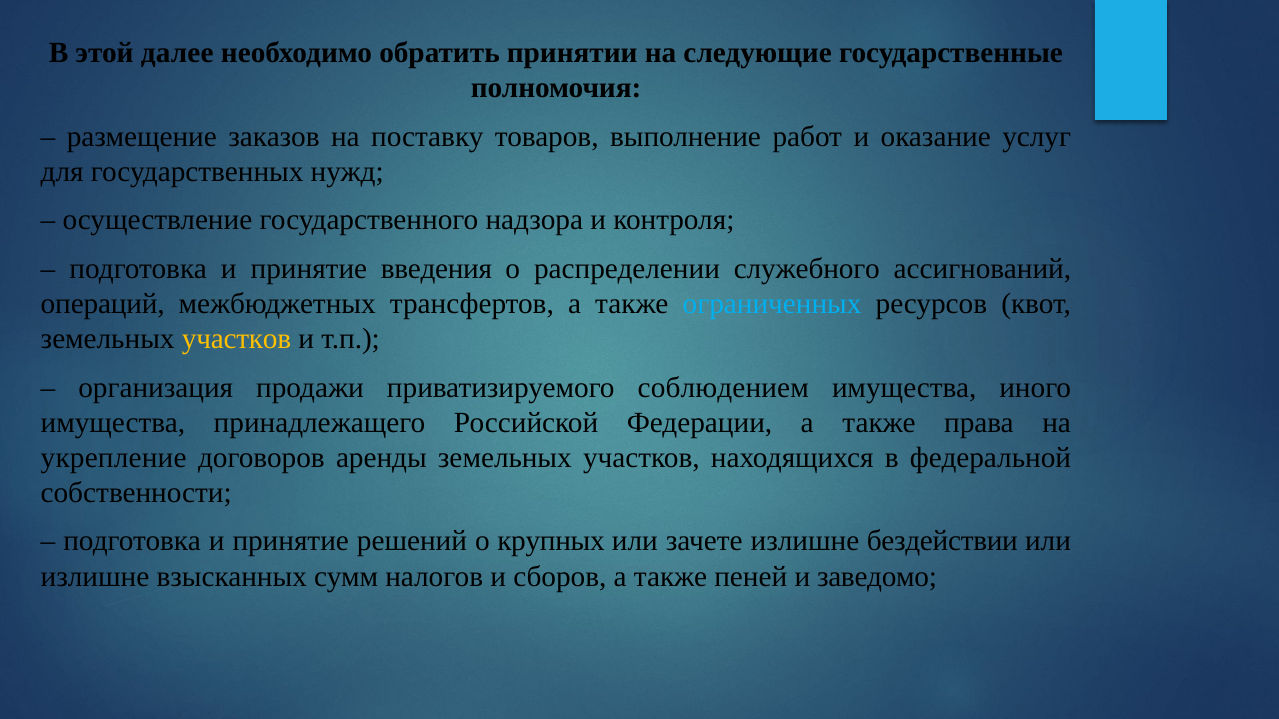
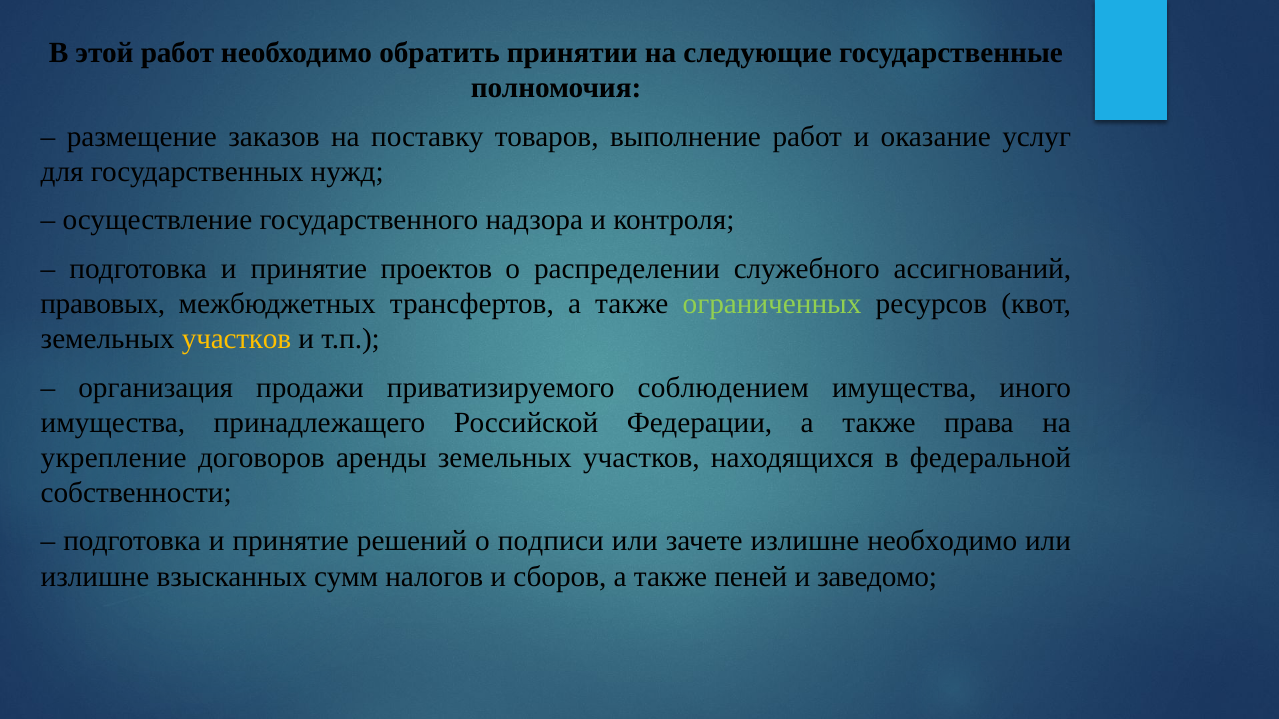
этой далее: далее -> работ (178, 53)
введения: введения -> проектов (436, 269)
операций: операций -> правовых (103, 304)
ограниченных colour: light blue -> light green (772, 304)
крупных: крупных -> подписи (551, 542)
излишне бездействии: бездействии -> необходимо (942, 542)
